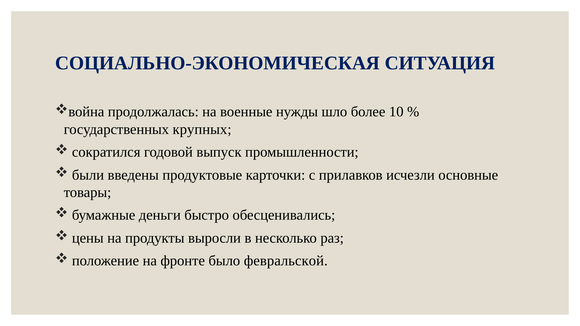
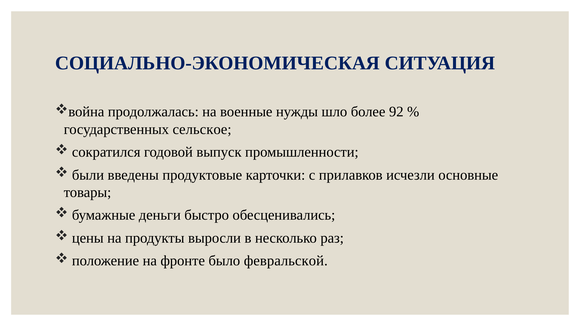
10: 10 -> 92 (396, 112)
крупных: крупных -> сельское (202, 129)
